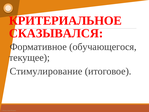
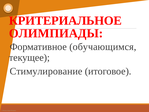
СКАЗЫВАЛСЯ: СКАЗЫВАЛСЯ -> ОЛИМПИАДЫ (56, 33)
обучающегося: обучающегося -> обучающимся (103, 47)
